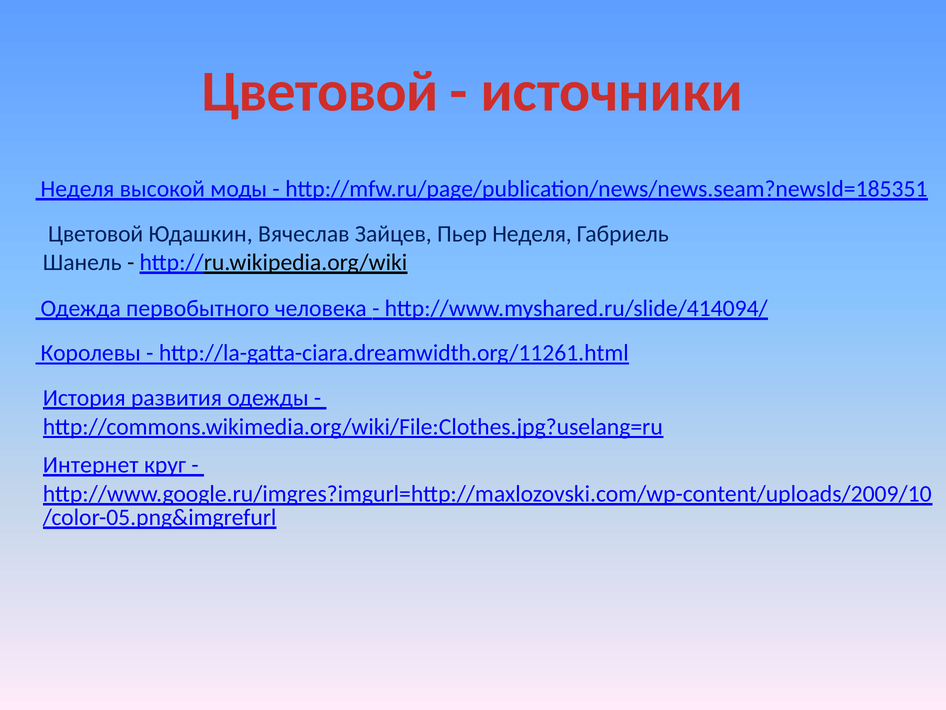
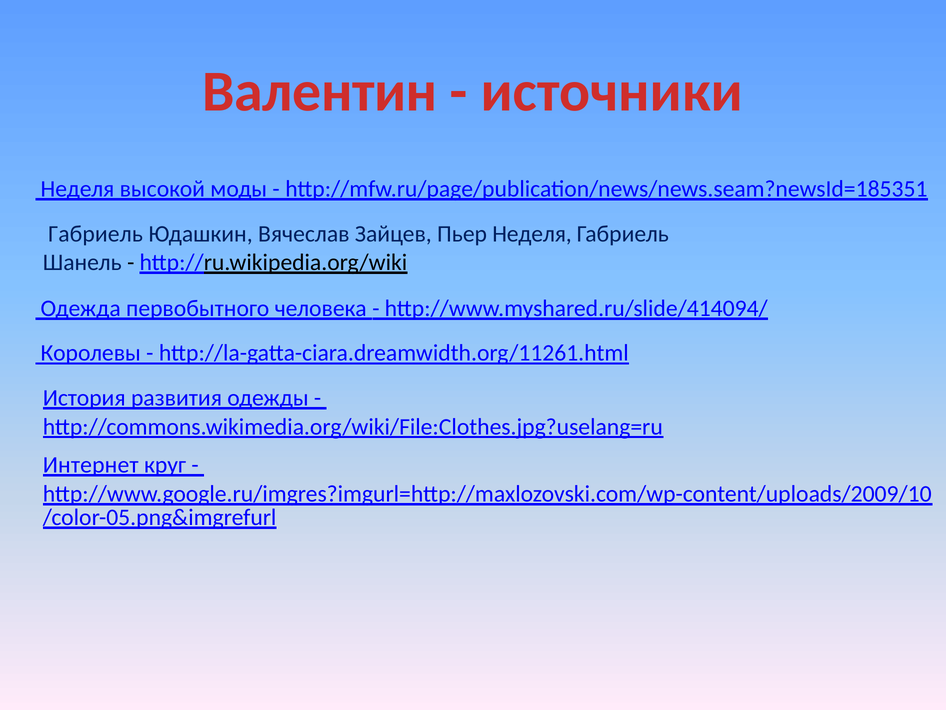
Цветовой: Цветовой -> Валентин (320, 92)
Цветовой: Цветовой -> Габриель (95, 234)
